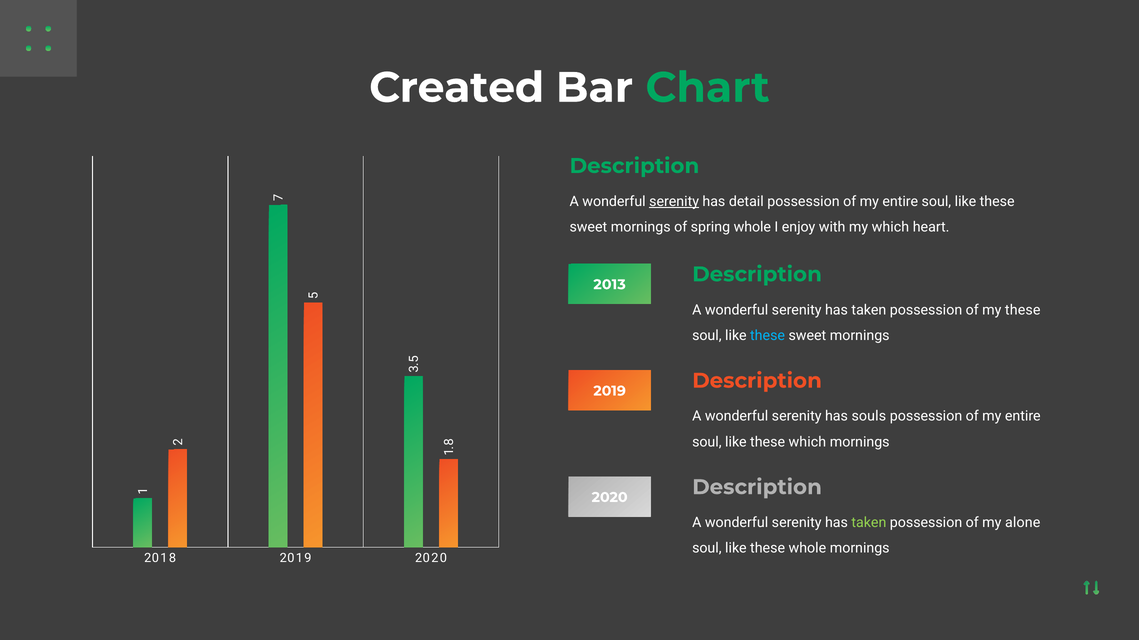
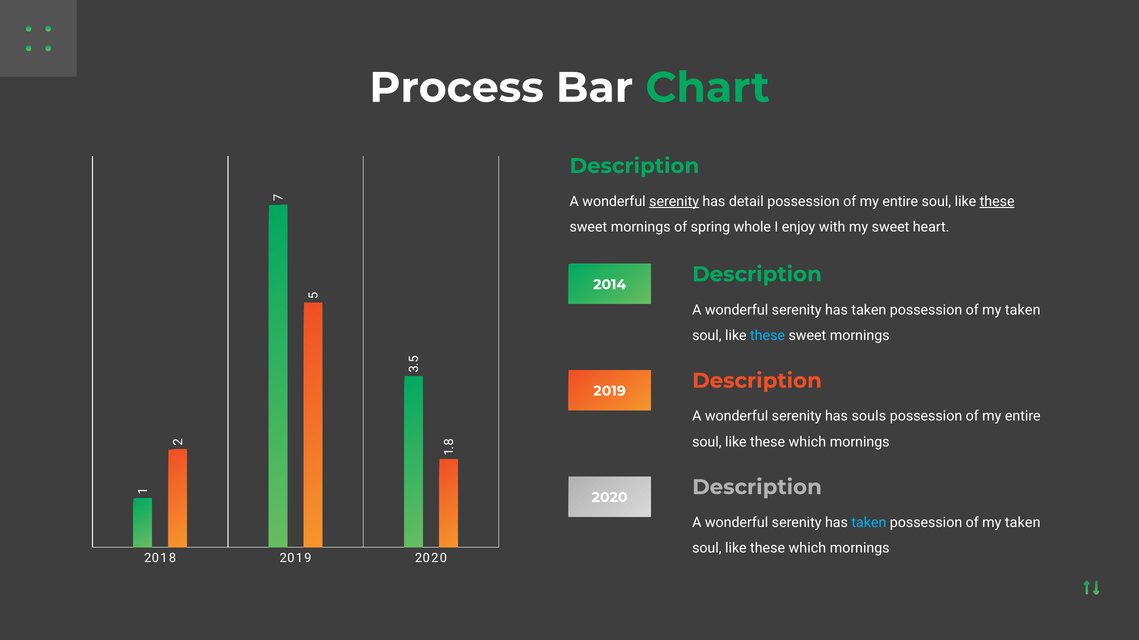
Created: Created -> Process (457, 88)
these underline: none -> present (997, 202)
my which: which -> sweet (890, 227)
2013: 2013 -> 2014 (610, 285)
these: these -> taken (1023, 310)
taken colour: light green -> light blue (869, 523)
alone: alone -> taken (1023, 523)
whole: whole -> which (807, 549)
